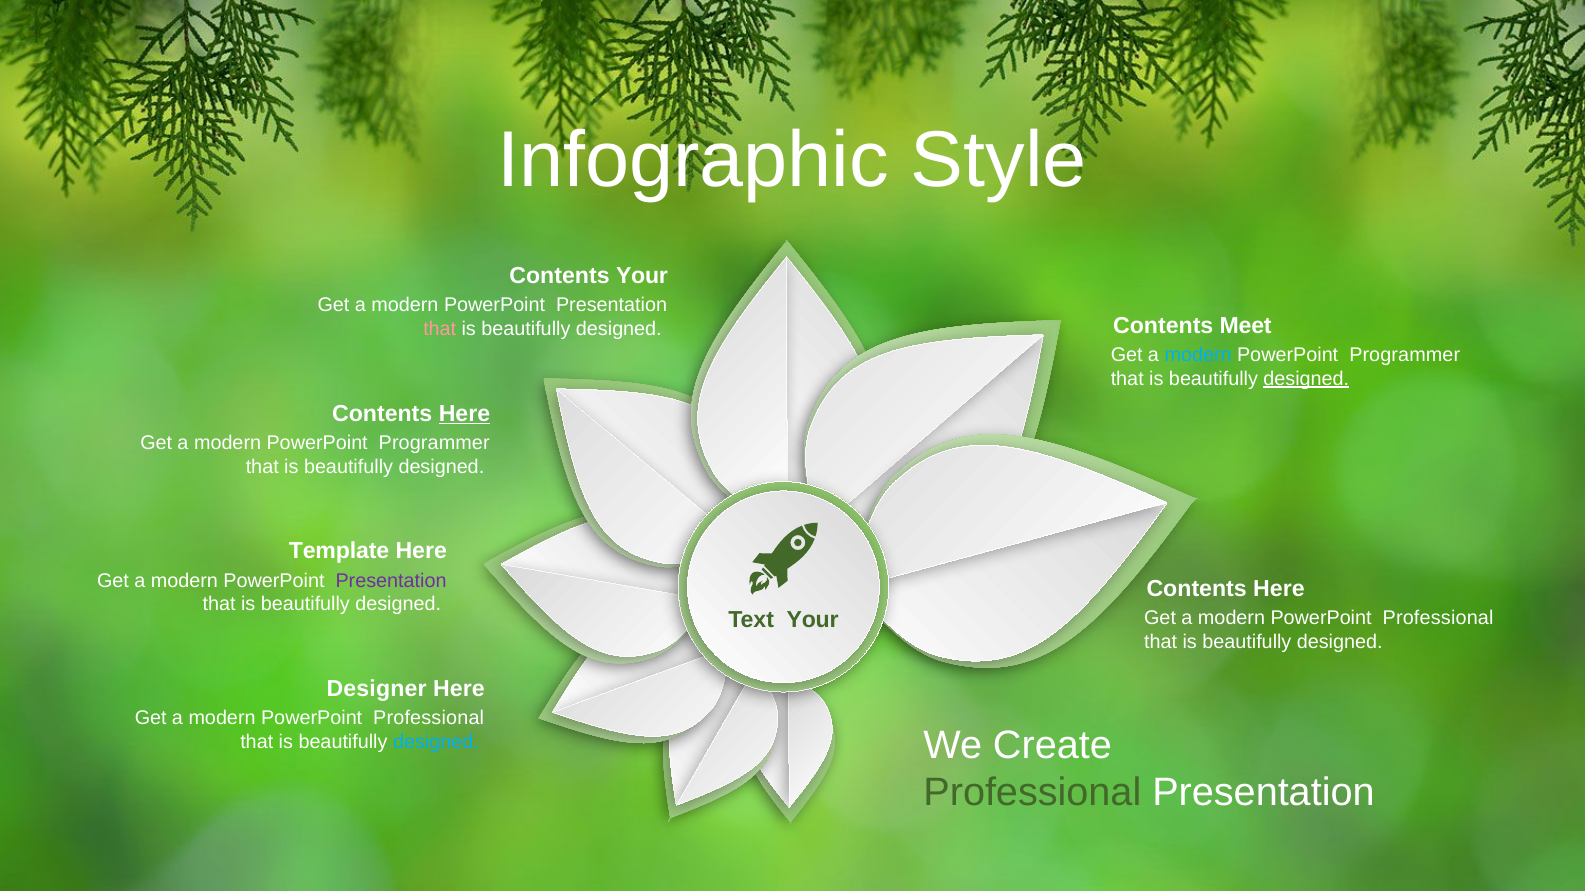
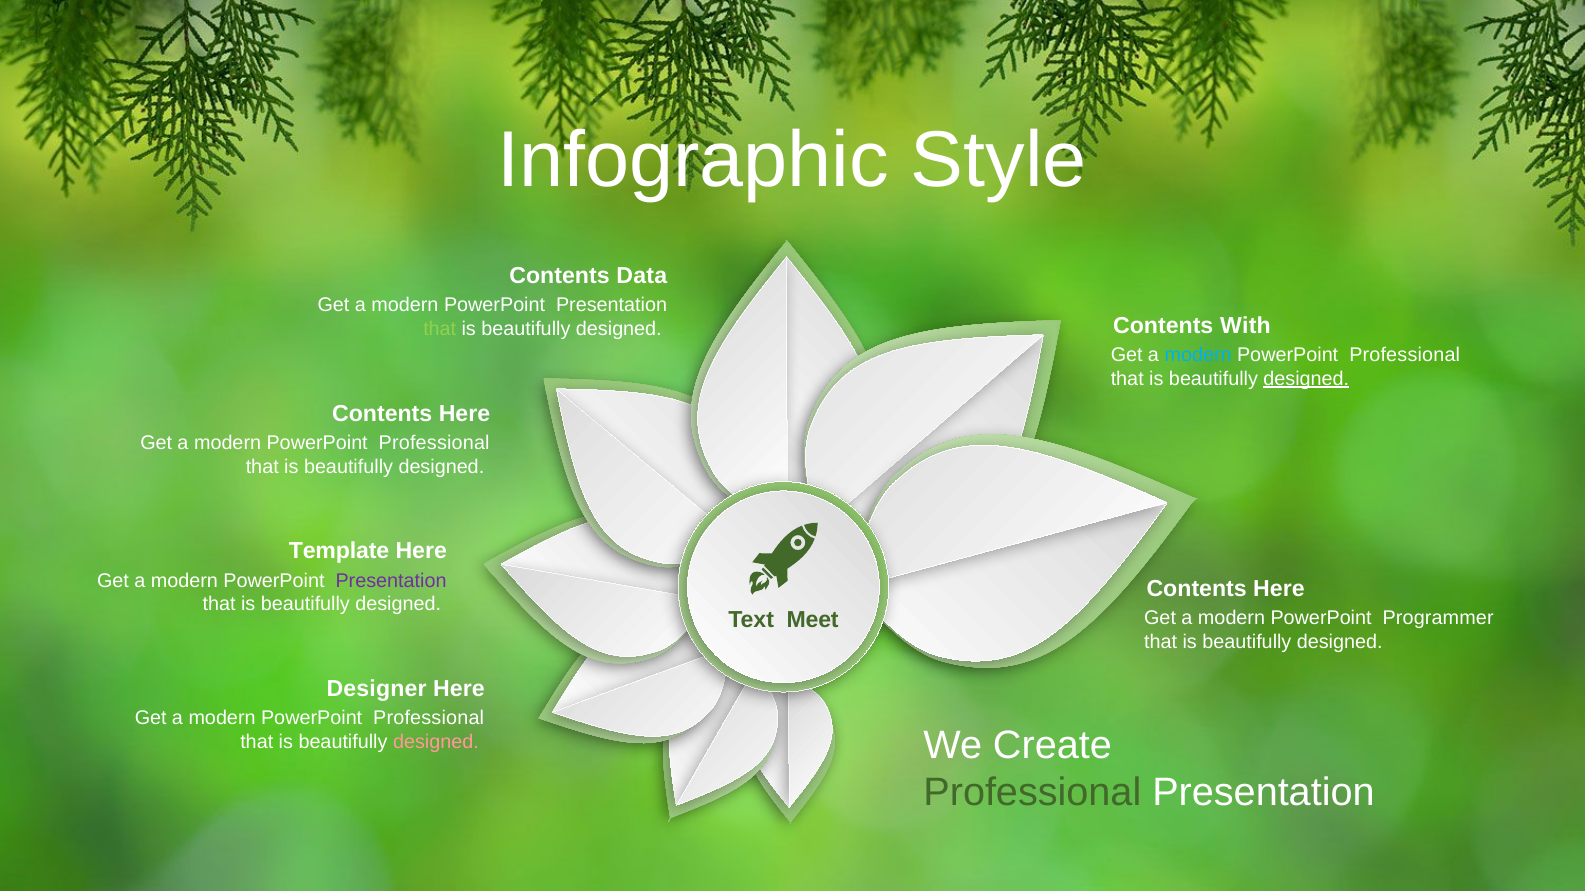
Contents Your: Your -> Data (642, 276)
Meet: Meet -> With (1245, 326)
that colour: pink -> light green (440, 329)
Programmer: Programmer -> Professional (1405, 355)
Here underline: present -> none (464, 414)
Programmer: Programmer -> Professional (434, 443)
Professional: Professional -> Programmer (1438, 618)
Text Your: Your -> Meet (813, 620)
designed colour: light blue -> pink (436, 742)
